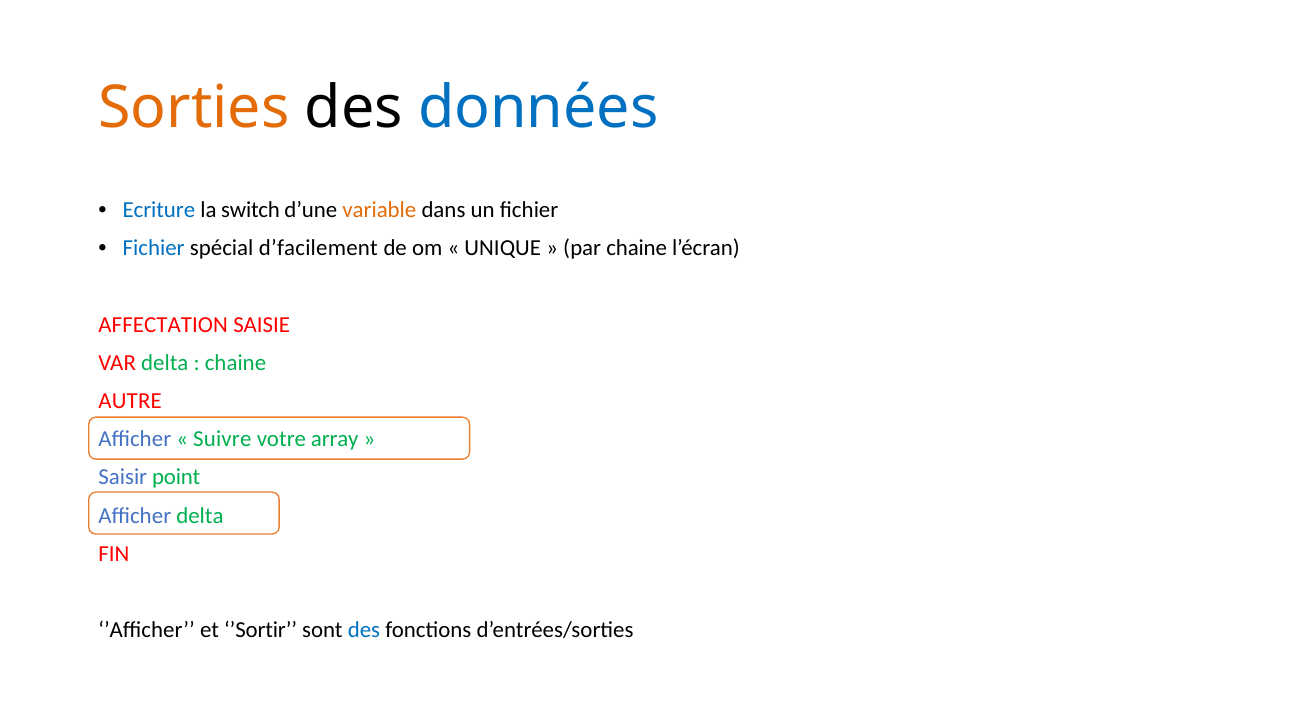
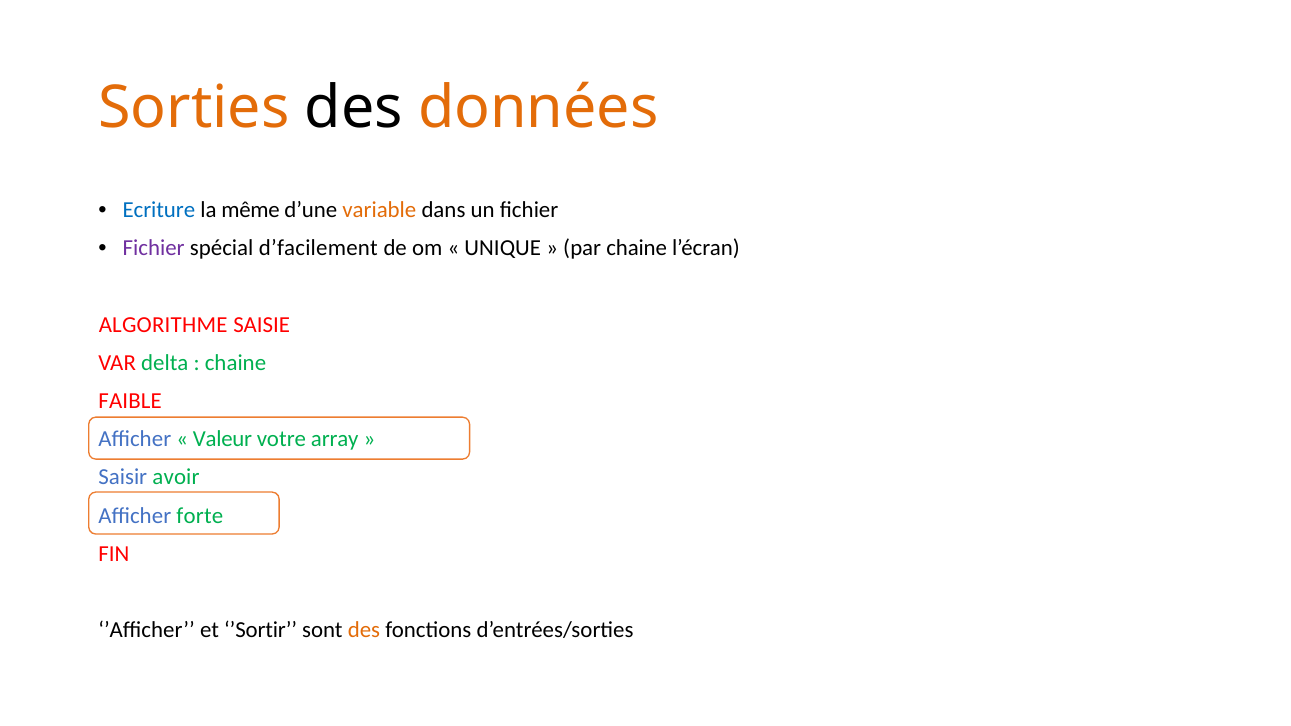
données colour: blue -> orange (538, 108)
switch: switch -> même (251, 210)
Fichier colour: blue -> purple (154, 249)
AFFECTATION: AFFECTATION -> ALGORITHME (163, 325)
AUTRE: AUTRE -> FAIBLE (130, 401)
Suivre: Suivre -> Valeur (223, 439)
point: point -> avoir (176, 477)
Afficher delta: delta -> forte (200, 516)
des colour: blue -> orange (364, 630)
